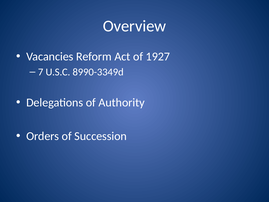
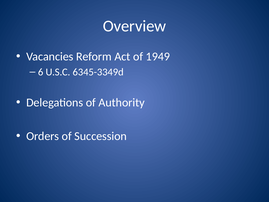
1927: 1927 -> 1949 (158, 56)
7: 7 -> 6 (41, 72)
8990-3349d: 8990-3349d -> 6345-3349d (98, 72)
